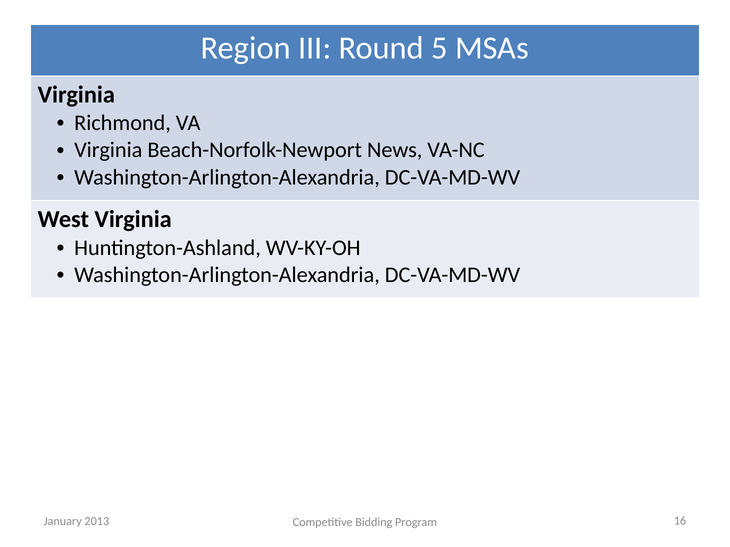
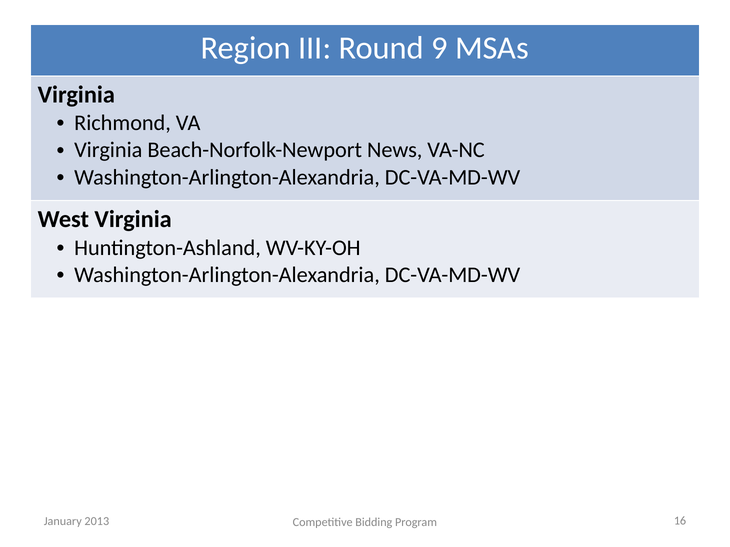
5: 5 -> 9 (439, 48)
